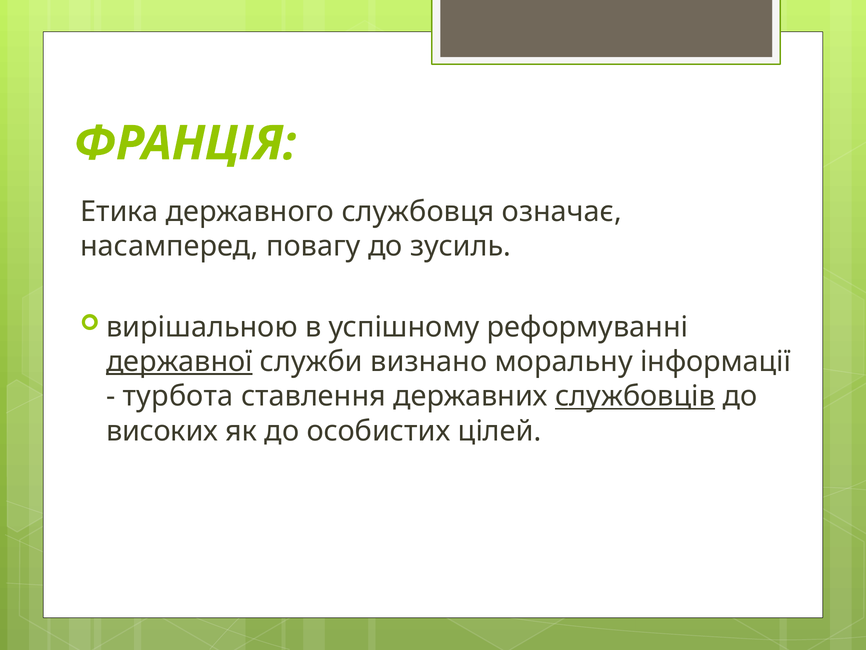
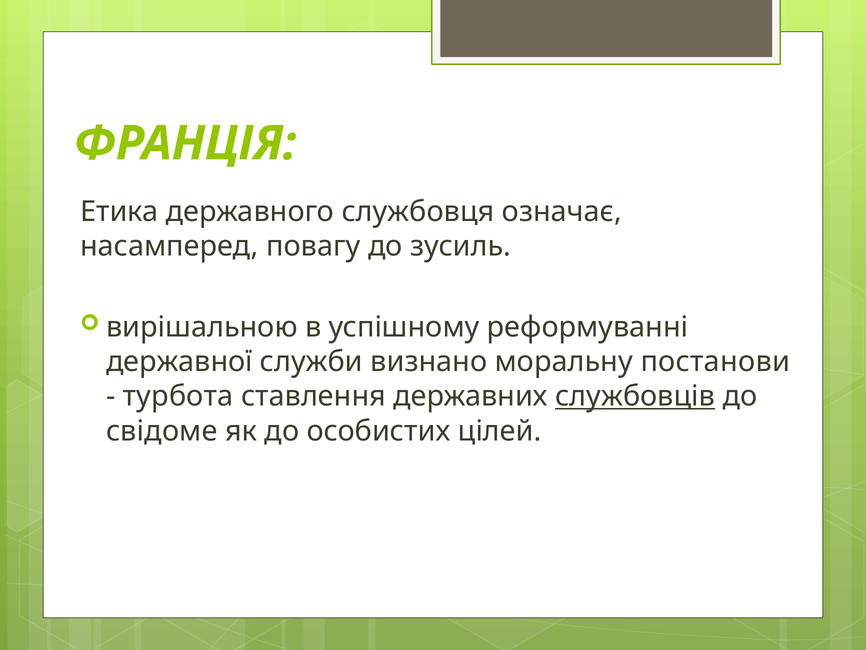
державної underline: present -> none (179, 361)
інформації: інформації -> постанови (715, 361)
високих: високих -> свідоме (162, 431)
